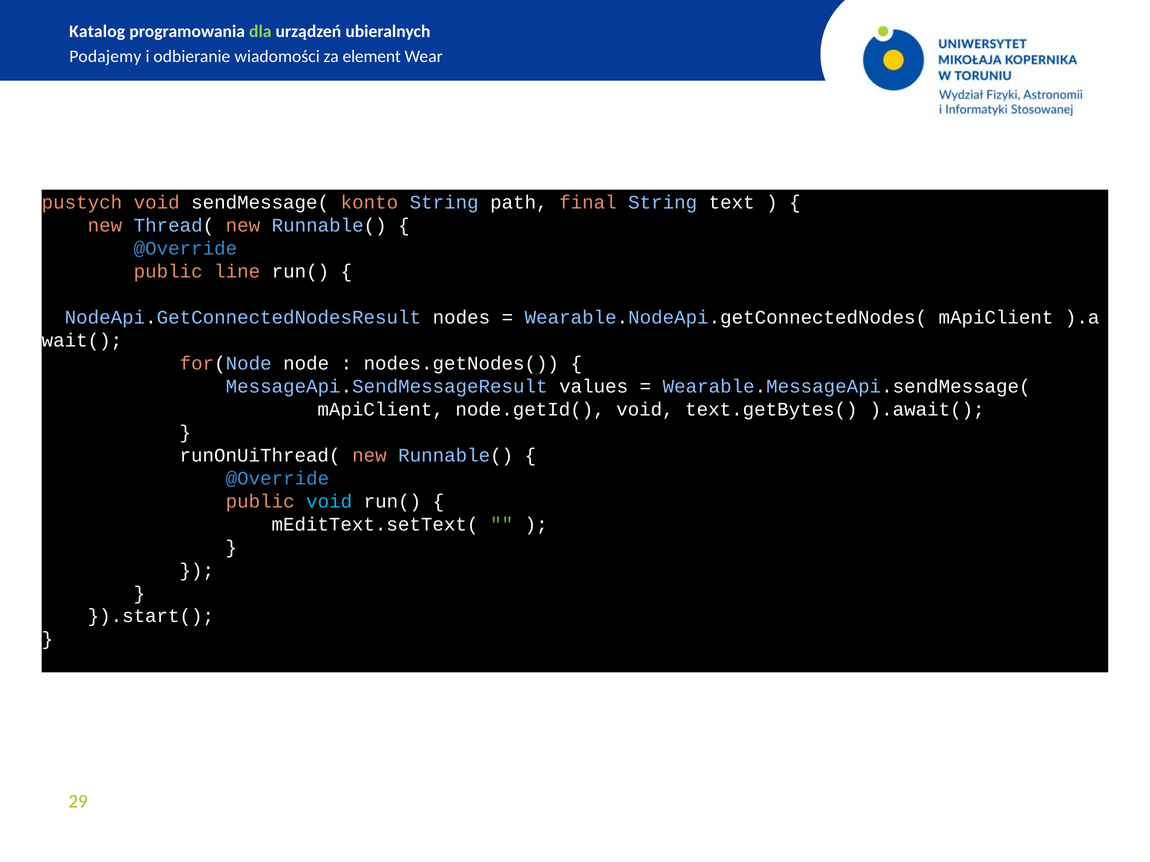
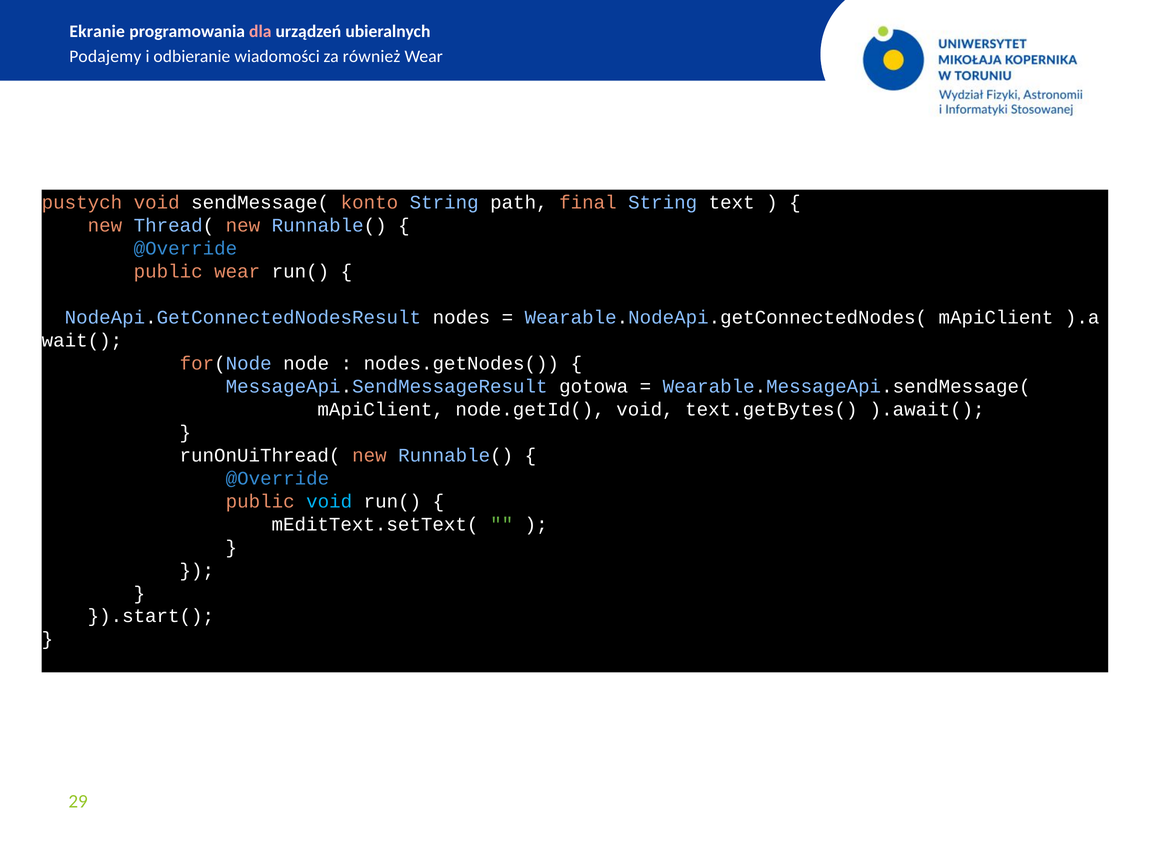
Katalog: Katalog -> Ekranie (97, 32)
dla colour: light green -> pink (260, 32)
element: element -> również (372, 56)
public line: line -> wear (237, 272)
values: values -> gotowa (594, 387)
